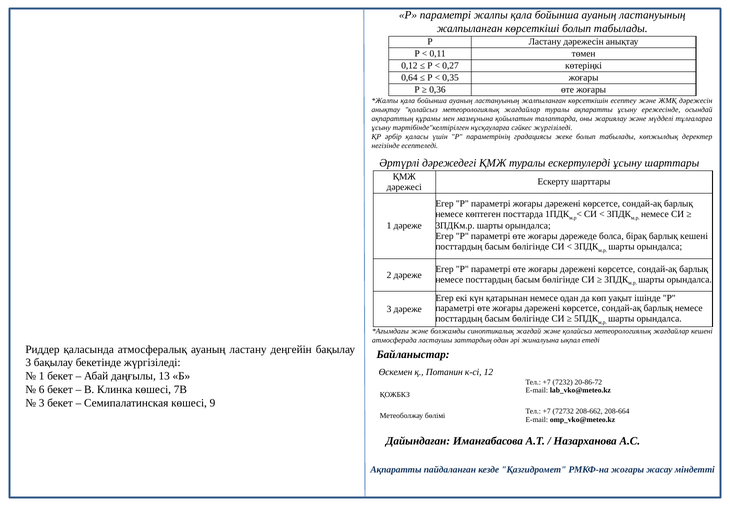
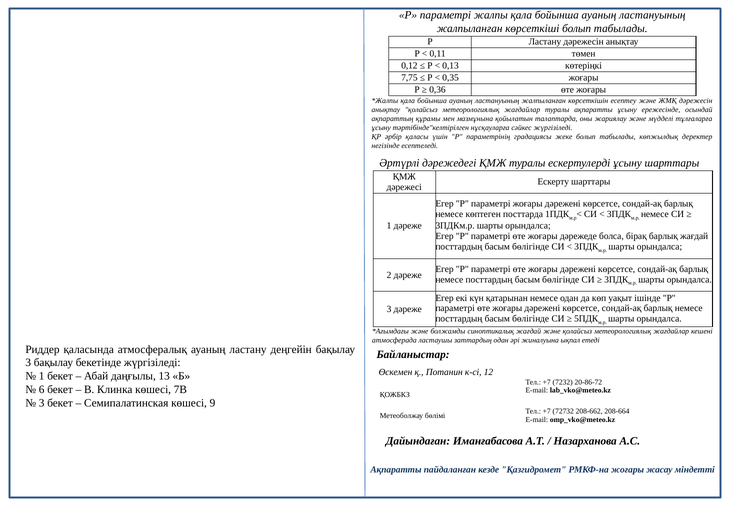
0,27: 0,27 -> 0,13 (451, 65)
0,64: 0,64 -> 7,75 (409, 77)
барлық кешені: кешені -> жағдай (694, 236)
